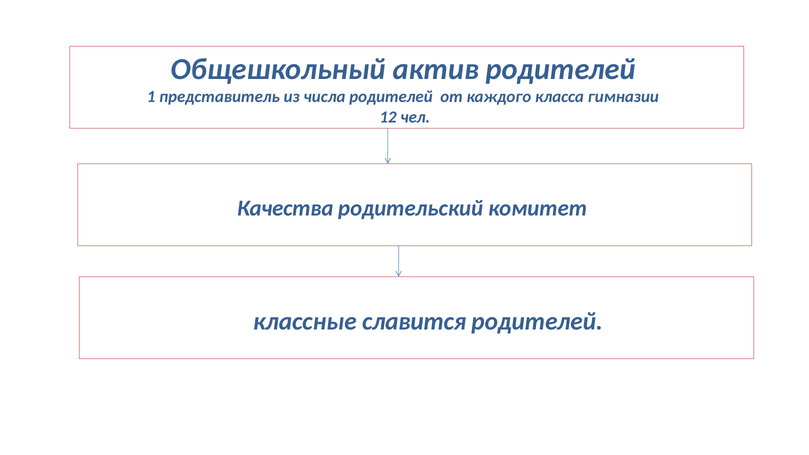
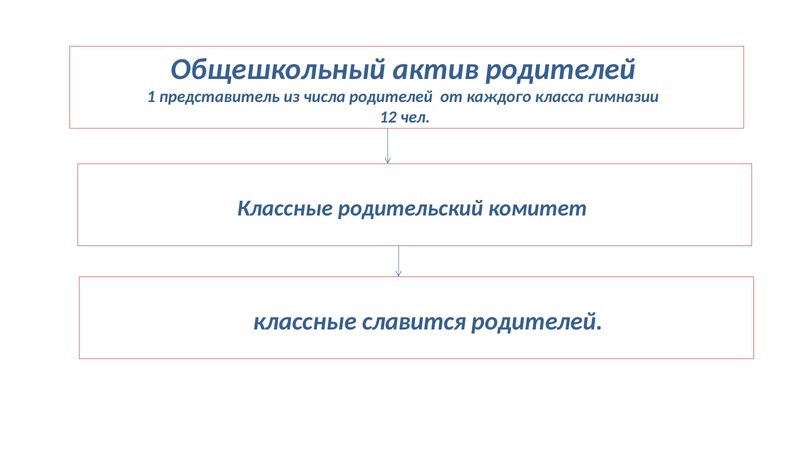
Качества: Качества -> Классные (285, 208)
